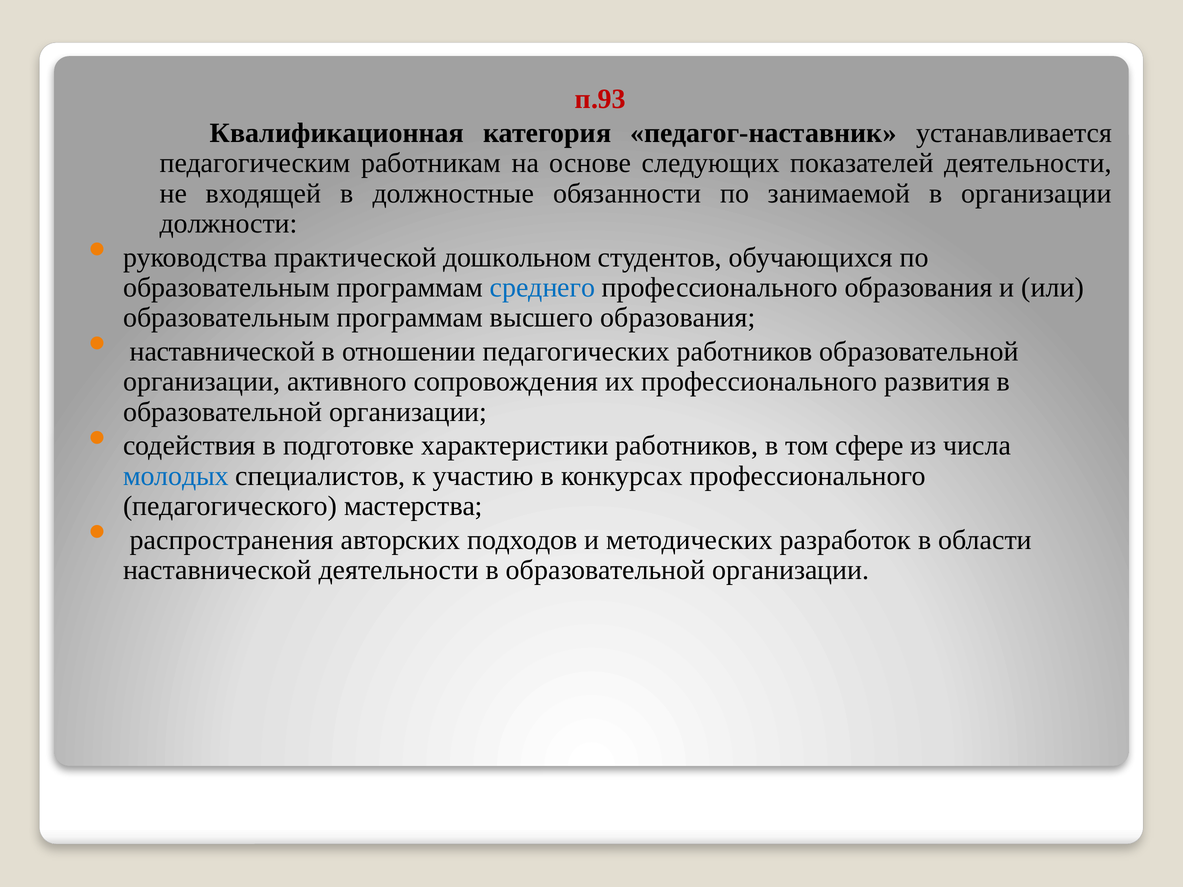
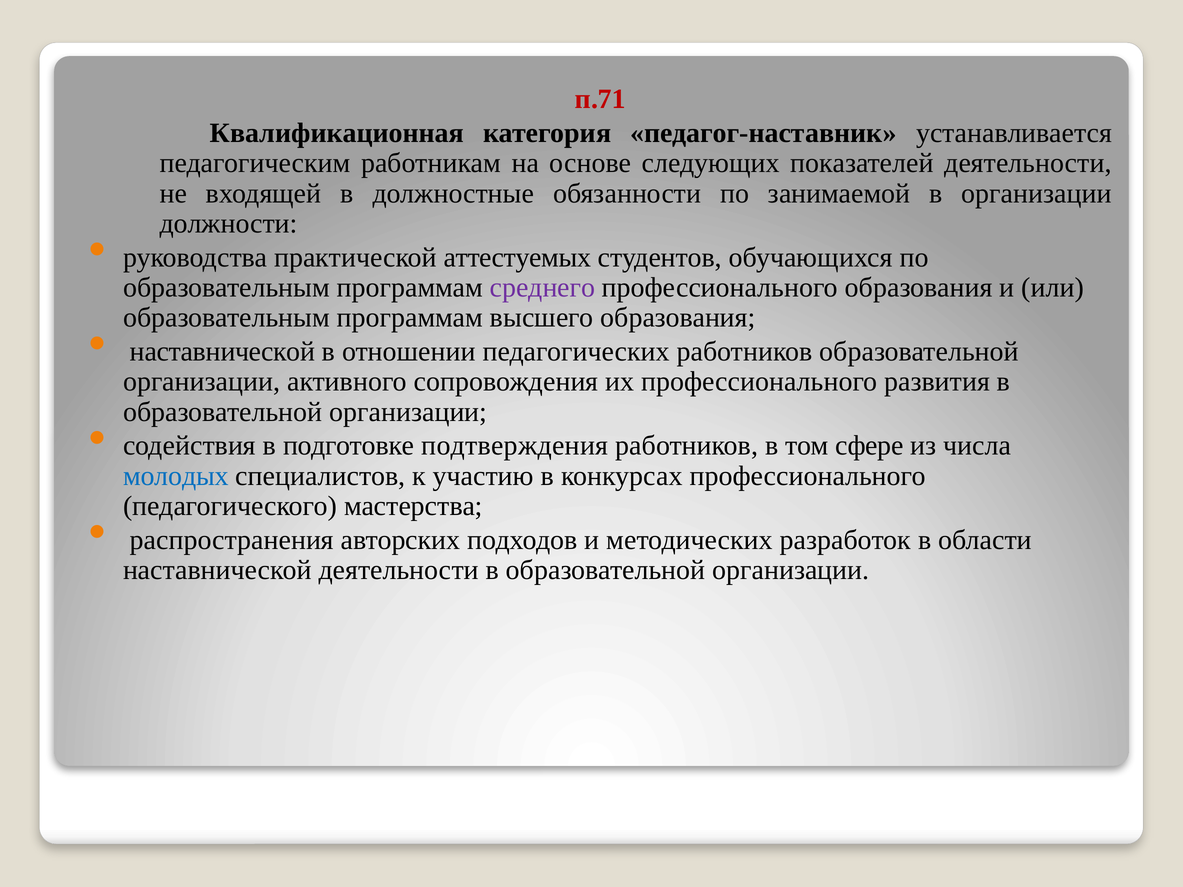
п.93: п.93 -> п.71 (600, 99)
дошкольном: дошкольном -> аттестуемых (517, 257)
среднего colour: blue -> purple (542, 288)
характеристики: характеристики -> подтверждения (515, 446)
